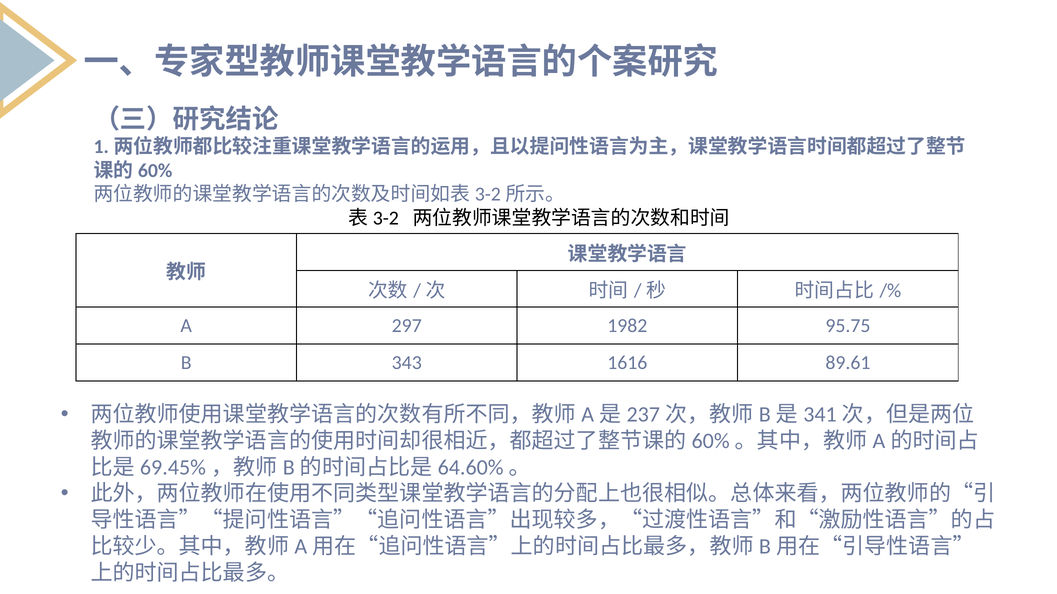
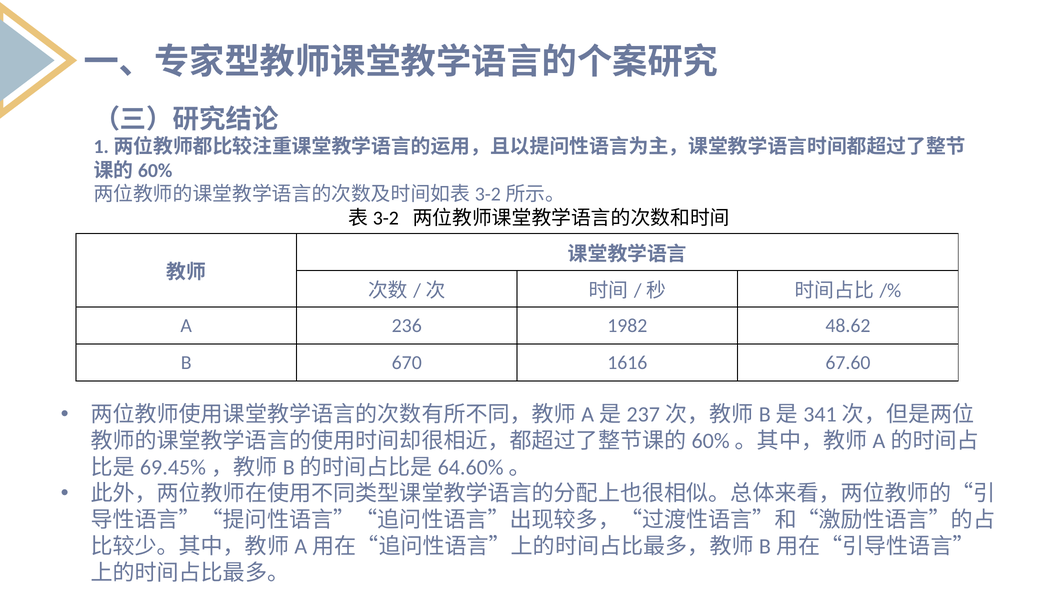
297: 297 -> 236 (407, 326)
95.75: 95.75 -> 48.62 (848, 326)
343: 343 -> 670 (407, 363)
89.61: 89.61 -> 67.60 (848, 363)
